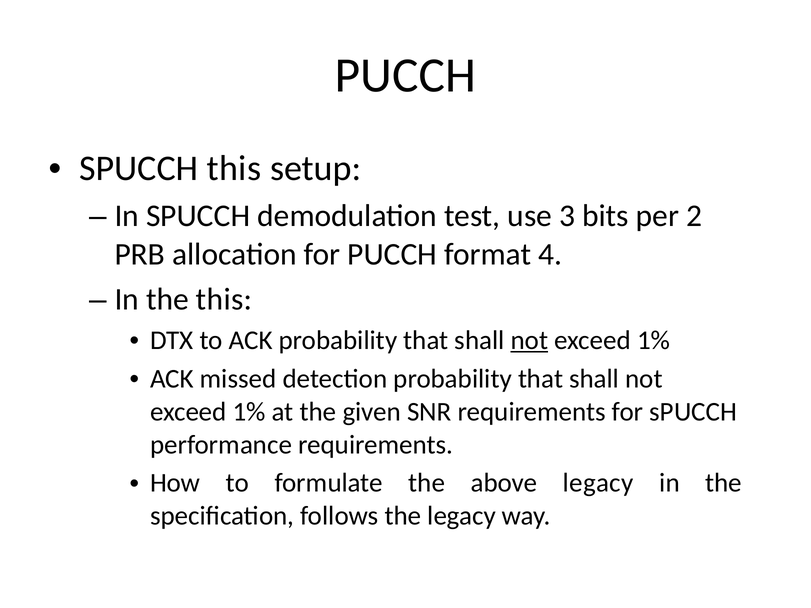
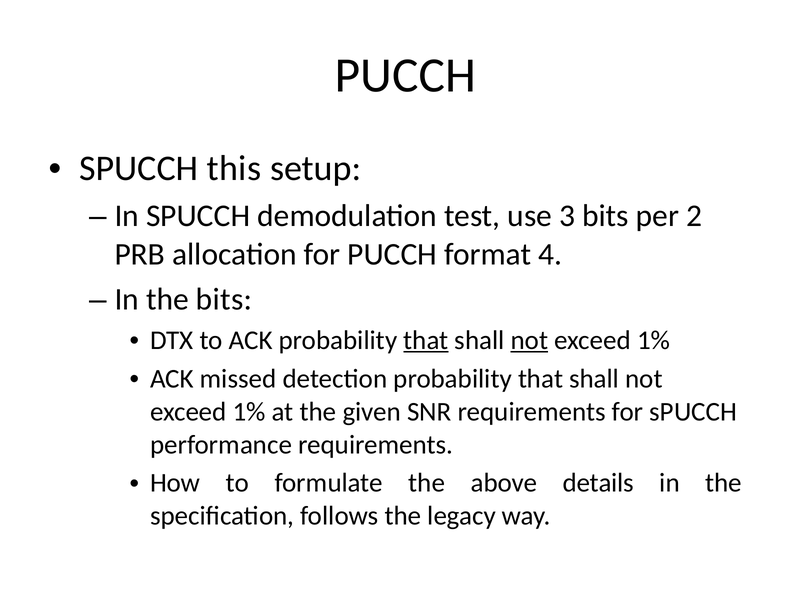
the this: this -> bits (224, 299)
that underline: none -> present (426, 340)
above legacy: legacy -> details (598, 483)
